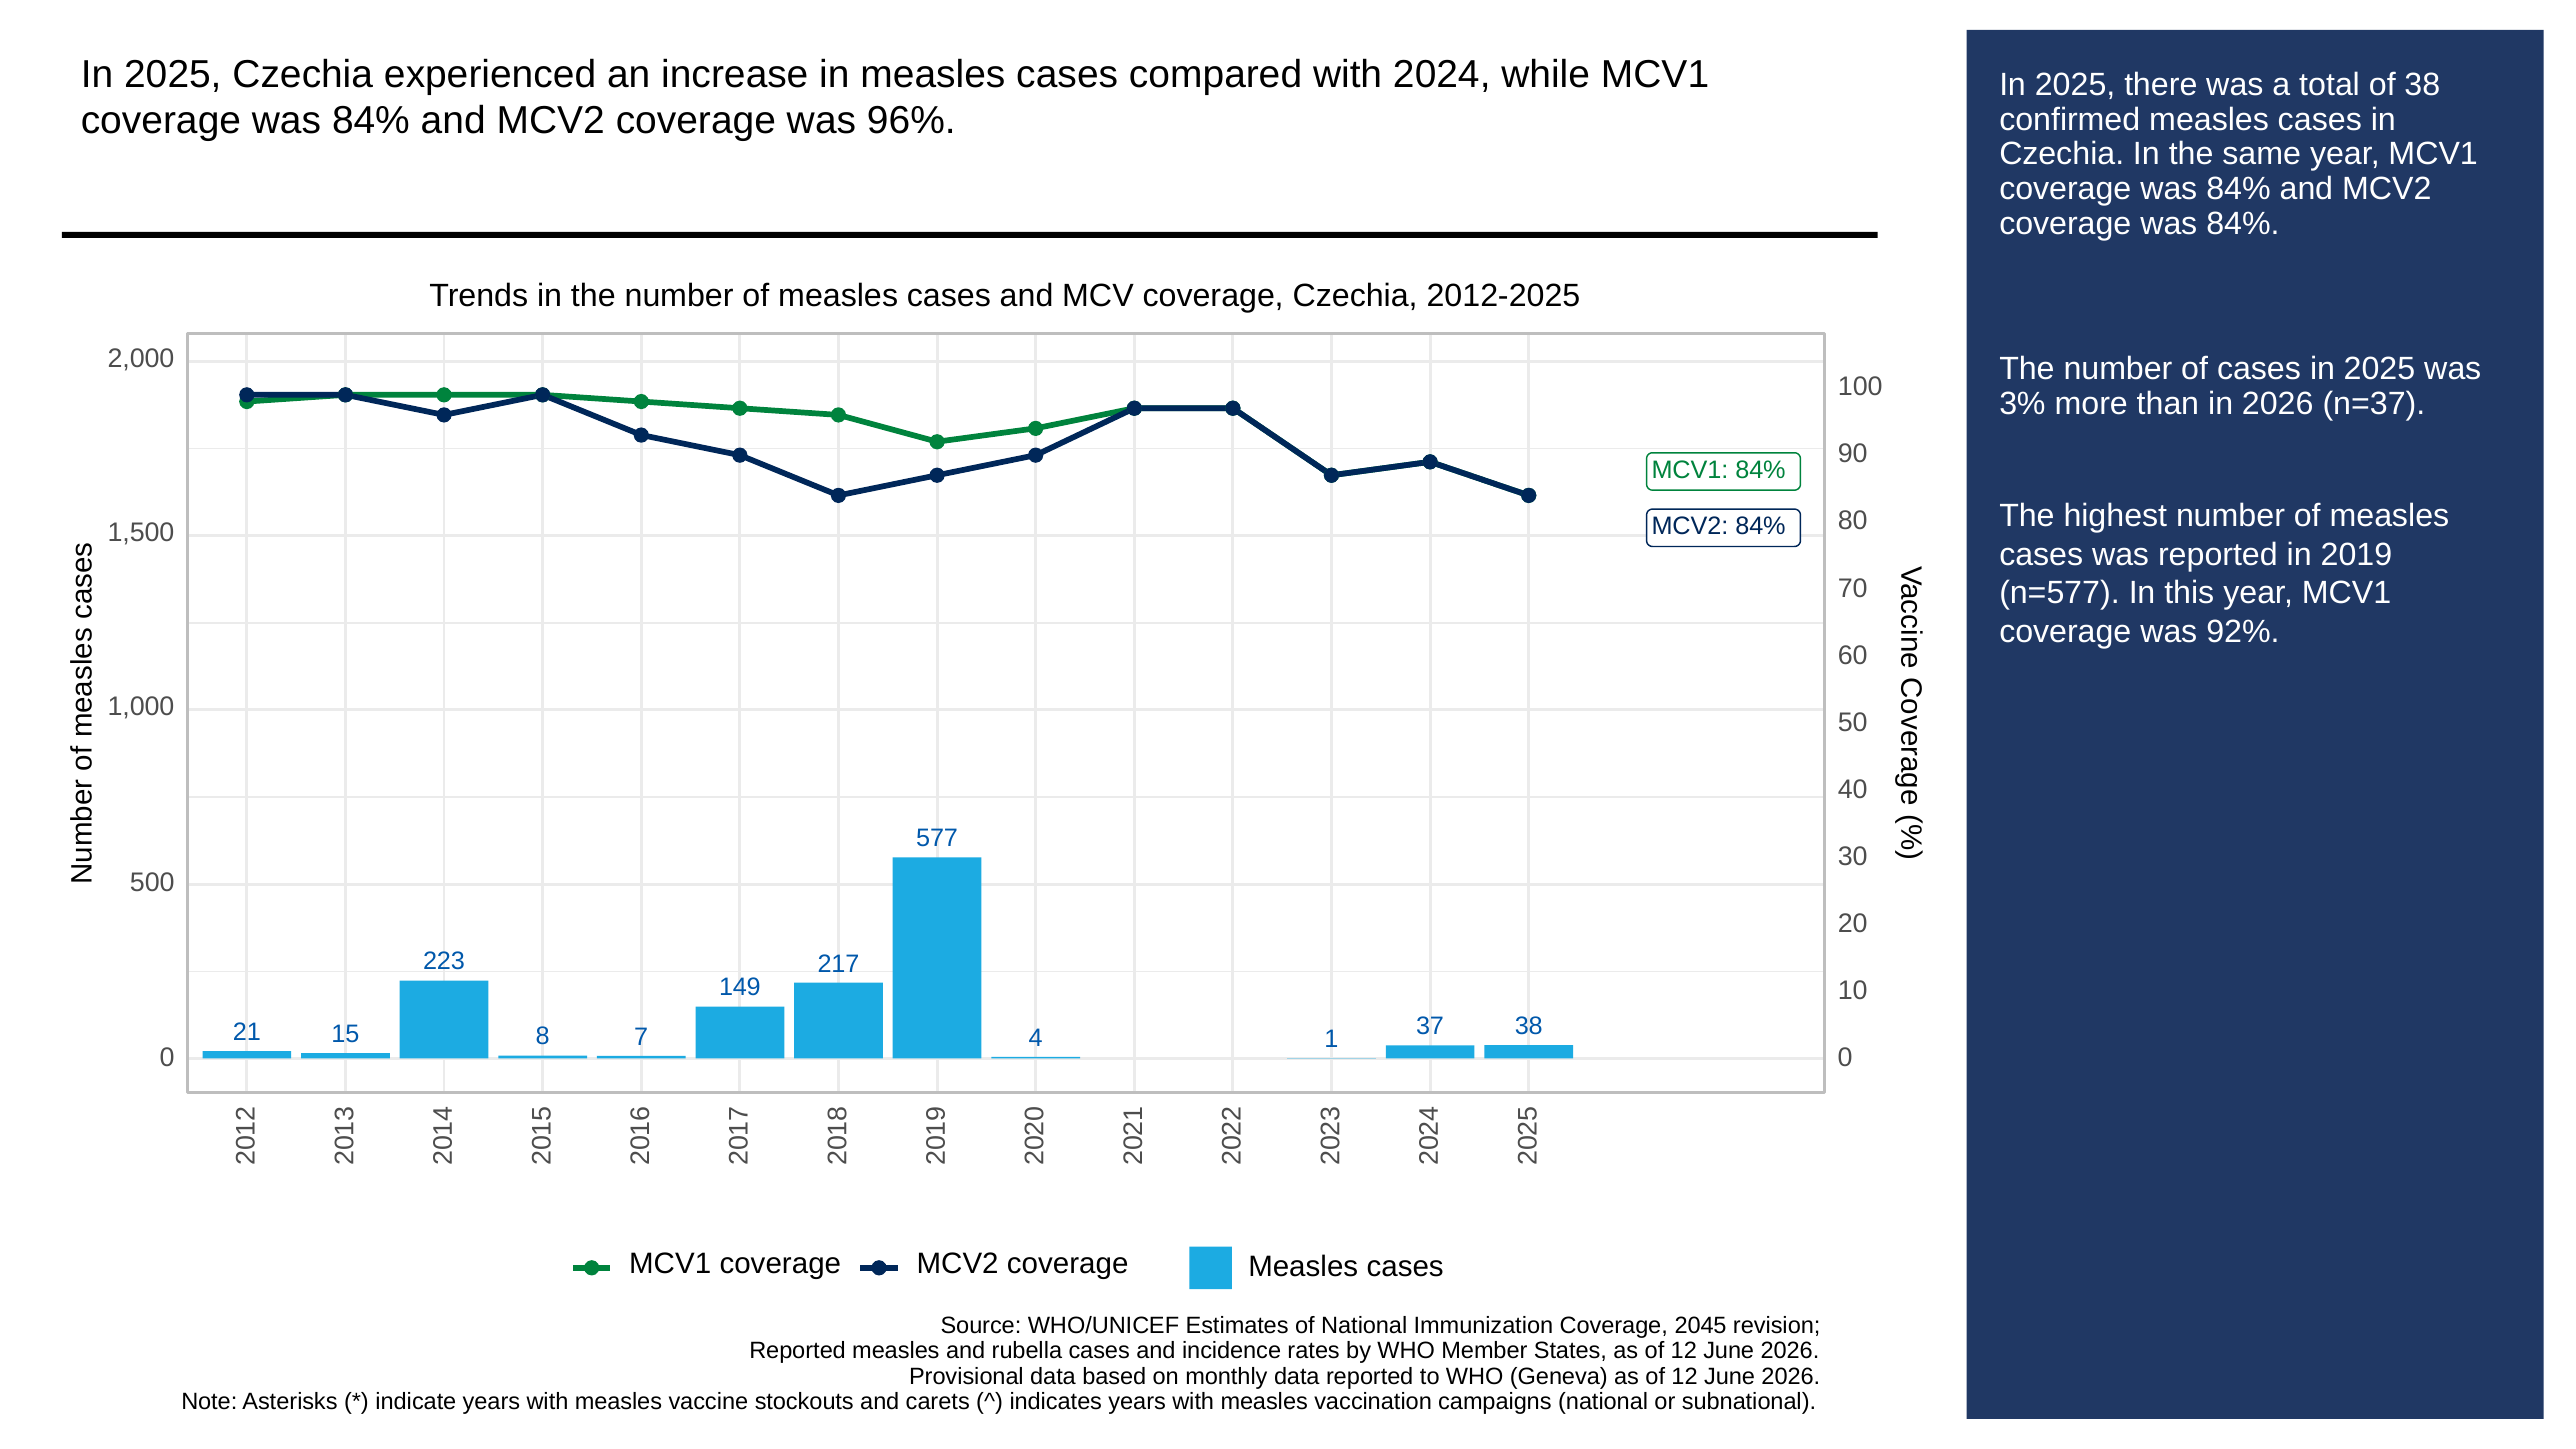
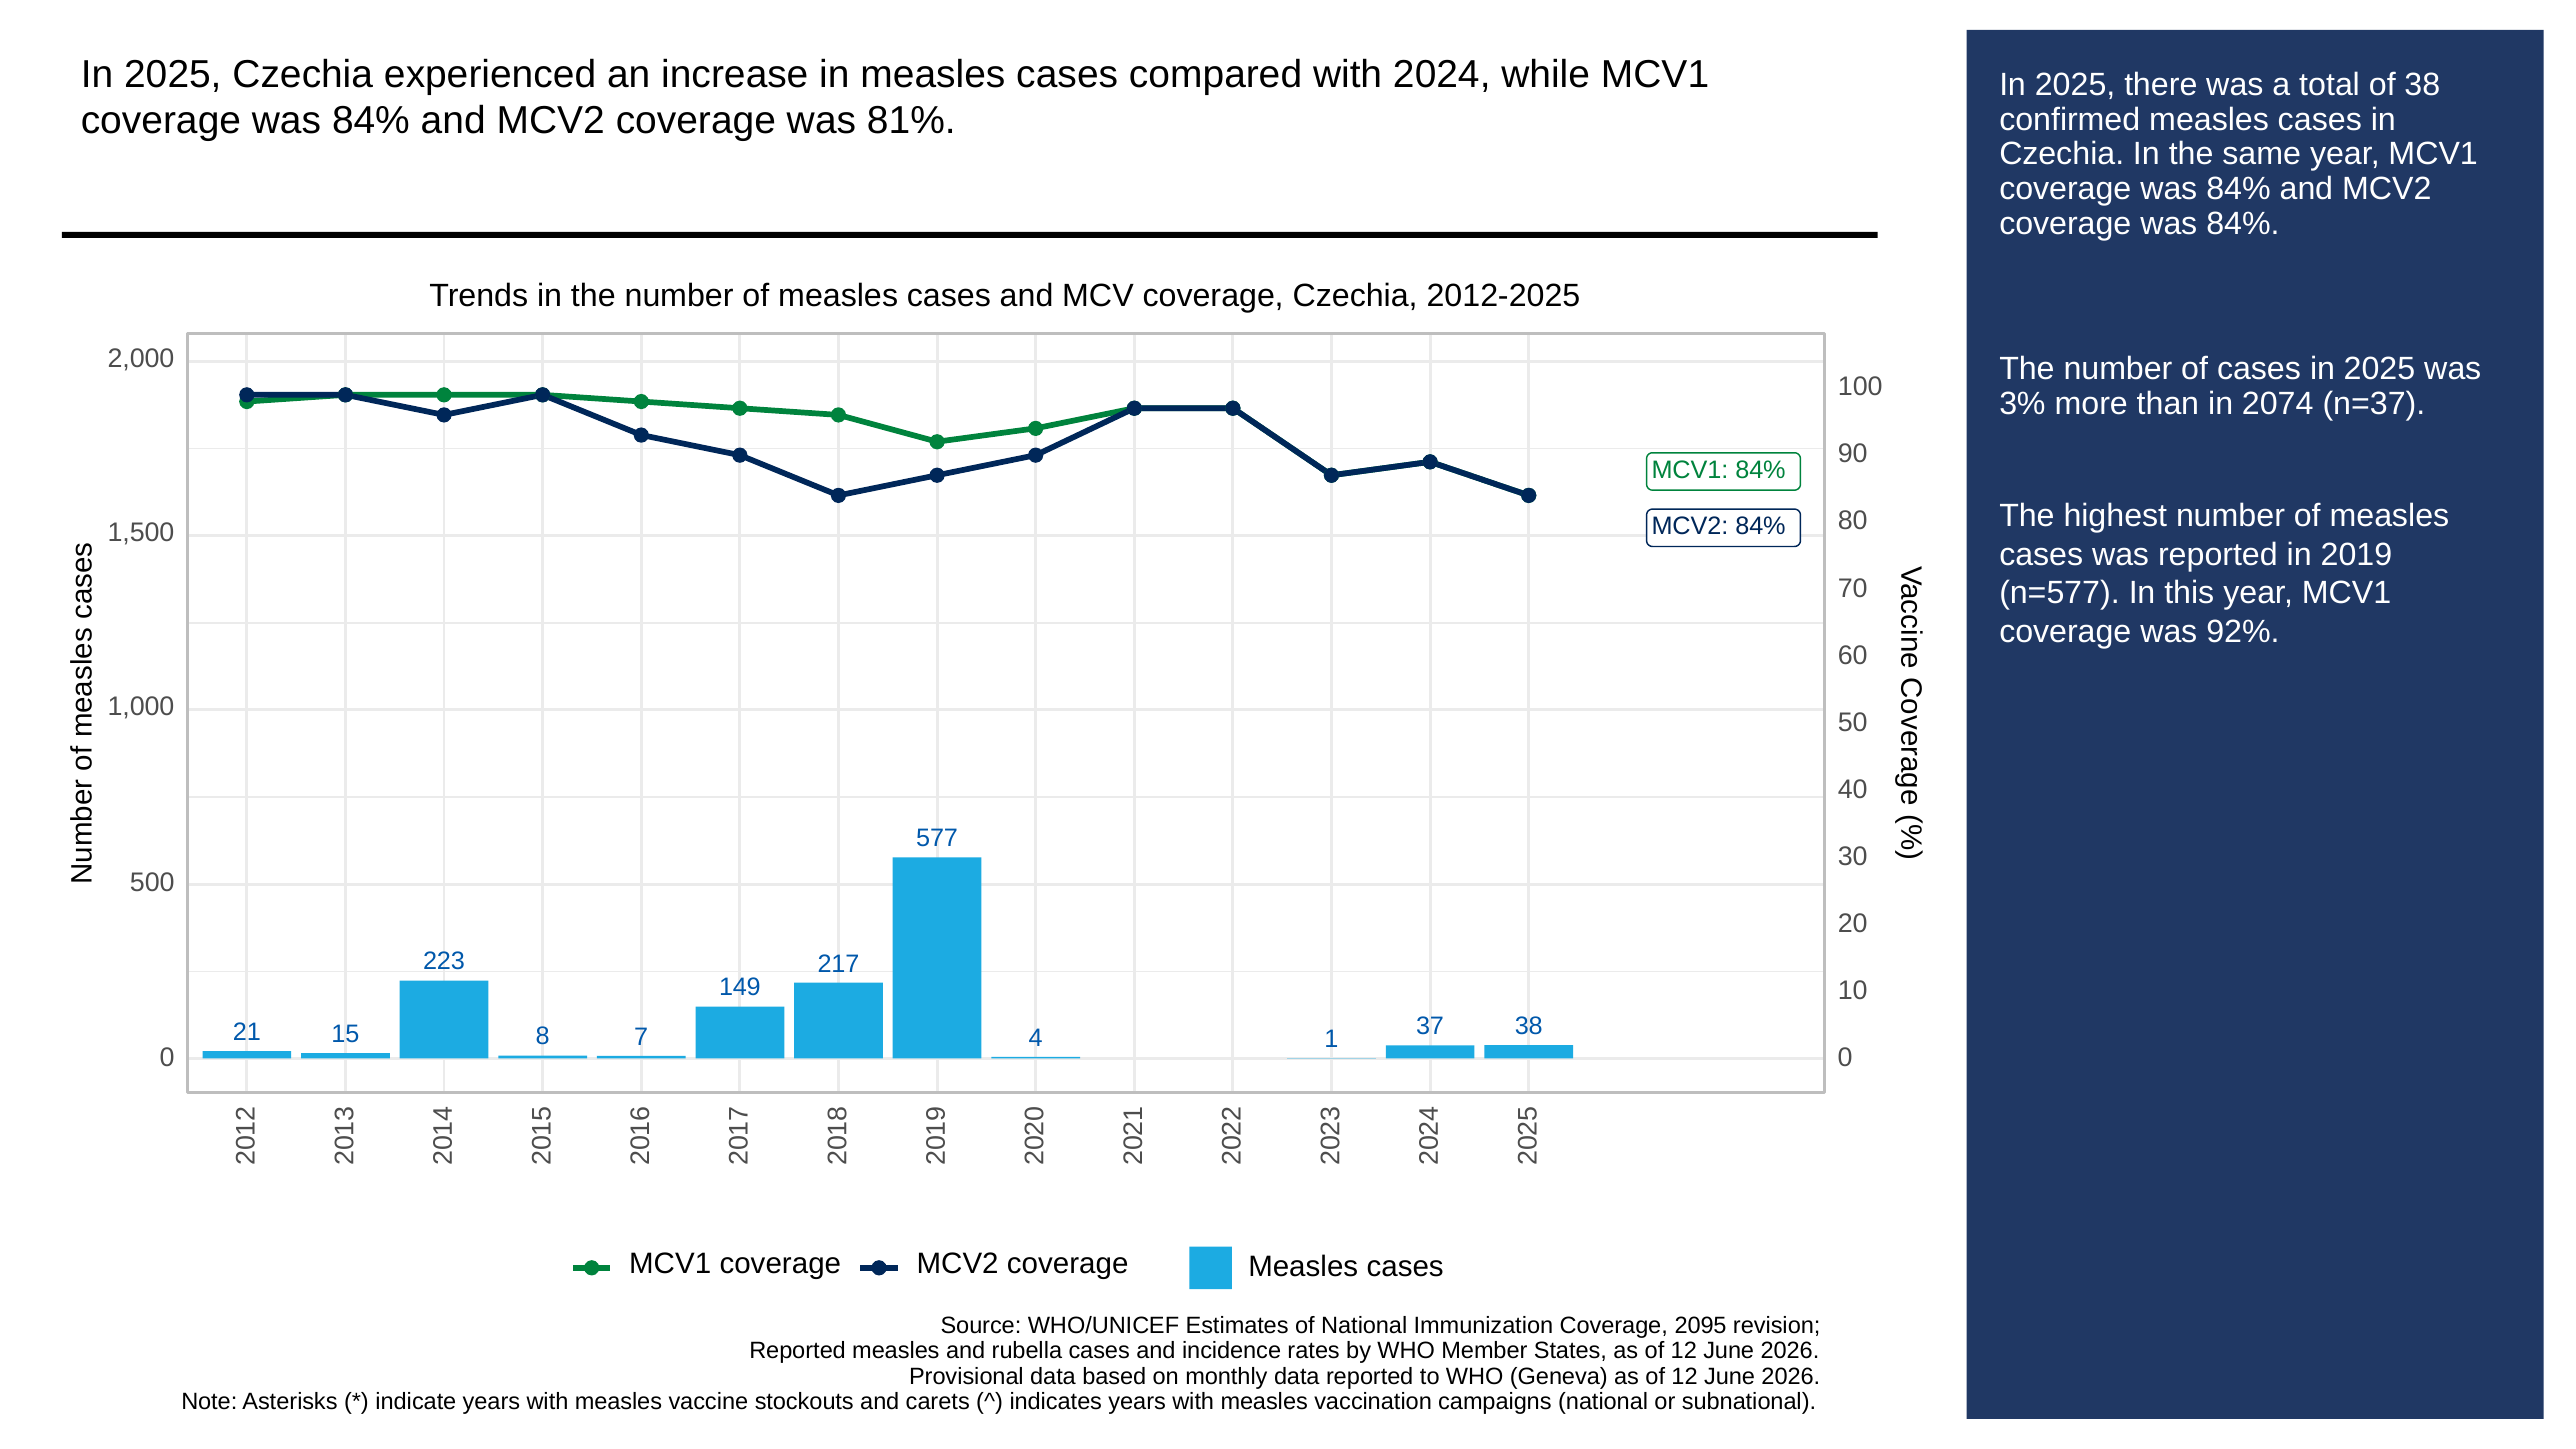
96%: 96% -> 81% (911, 121)
in 2026: 2026 -> 2074 (2278, 404)
2045: 2045 -> 2095 (1701, 1326)
